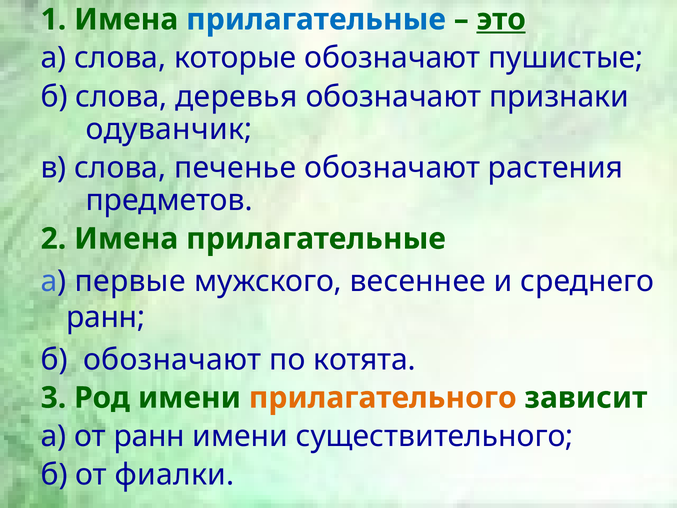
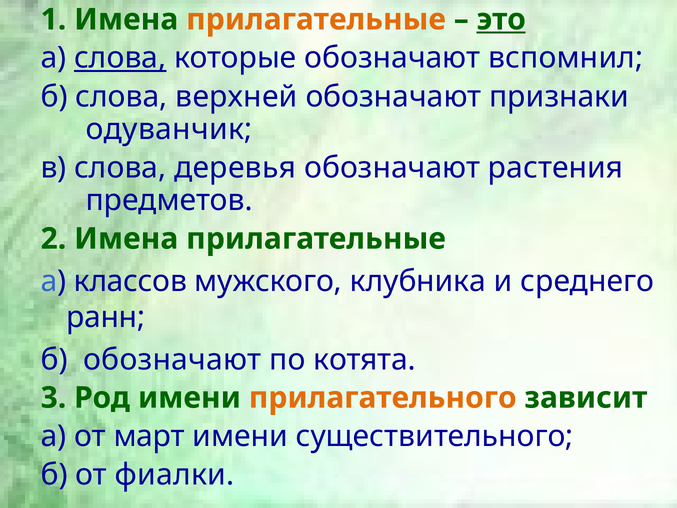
прилагательные colour: blue -> orange (316, 19)
слова underline: none -> present (120, 58)
пушистые: пушистые -> вспомнил (566, 58)
деревья: деревья -> верхней (236, 97)
печенье: печенье -> деревья (235, 168)
первые: первые -> классов (130, 281)
весеннее: весеннее -> клубника (418, 281)
от ранн: ранн -> март (149, 436)
